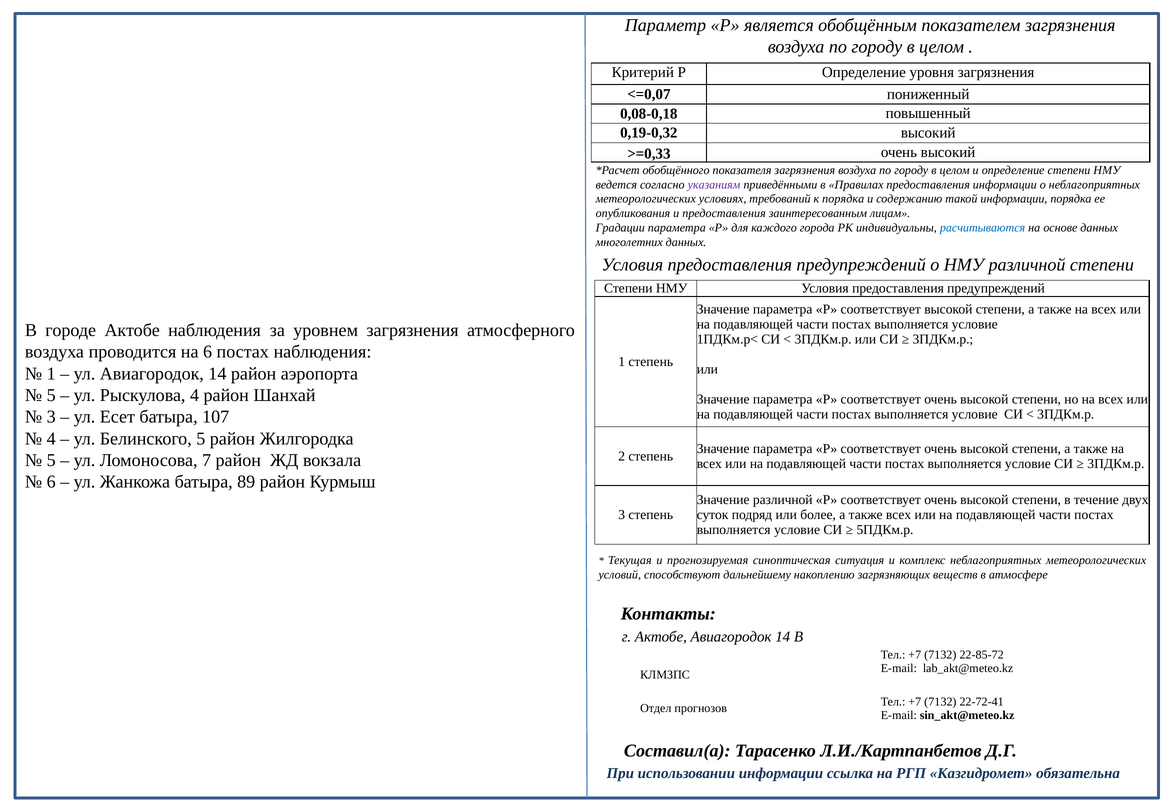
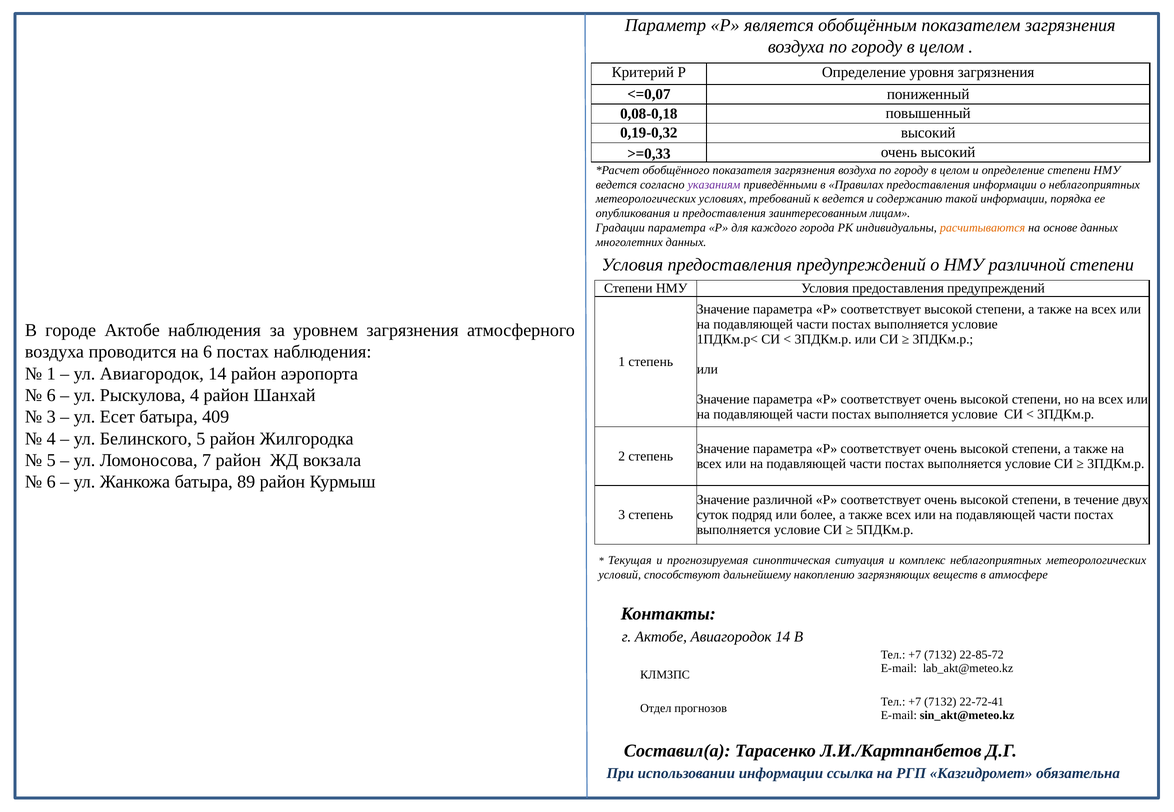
к порядка: порядка -> ведется (843, 199)
расчитываются colour: blue -> orange (983, 228)
5: 5 -> 6 (51, 396)
107: 107 -> 409 (216, 417)
